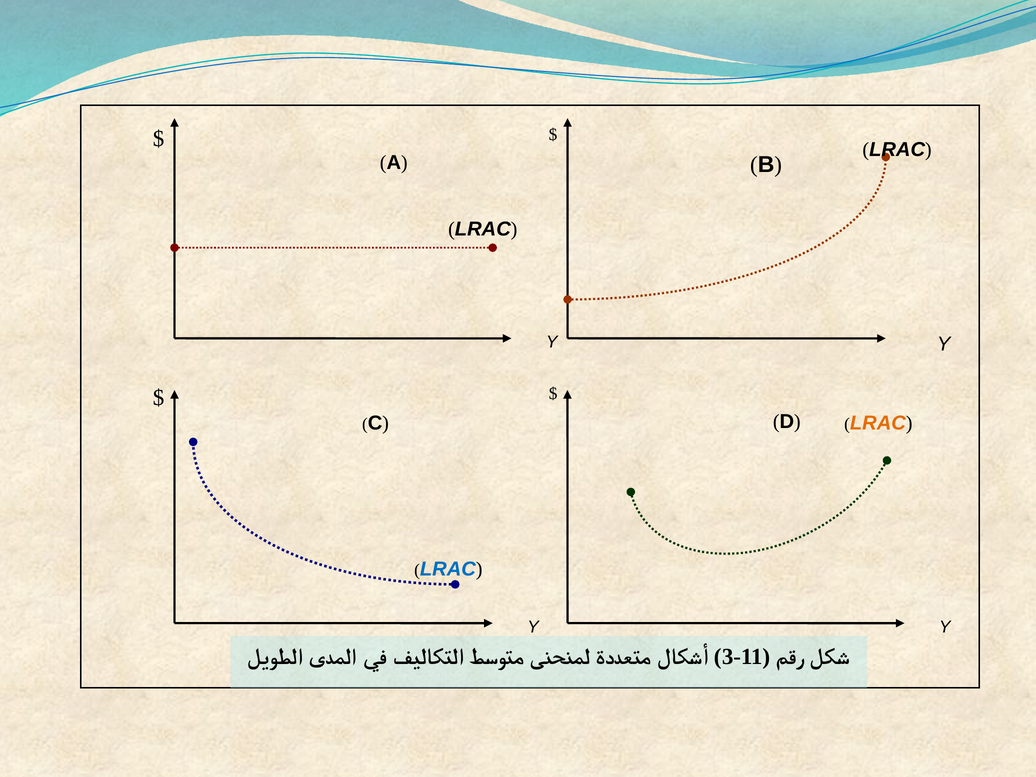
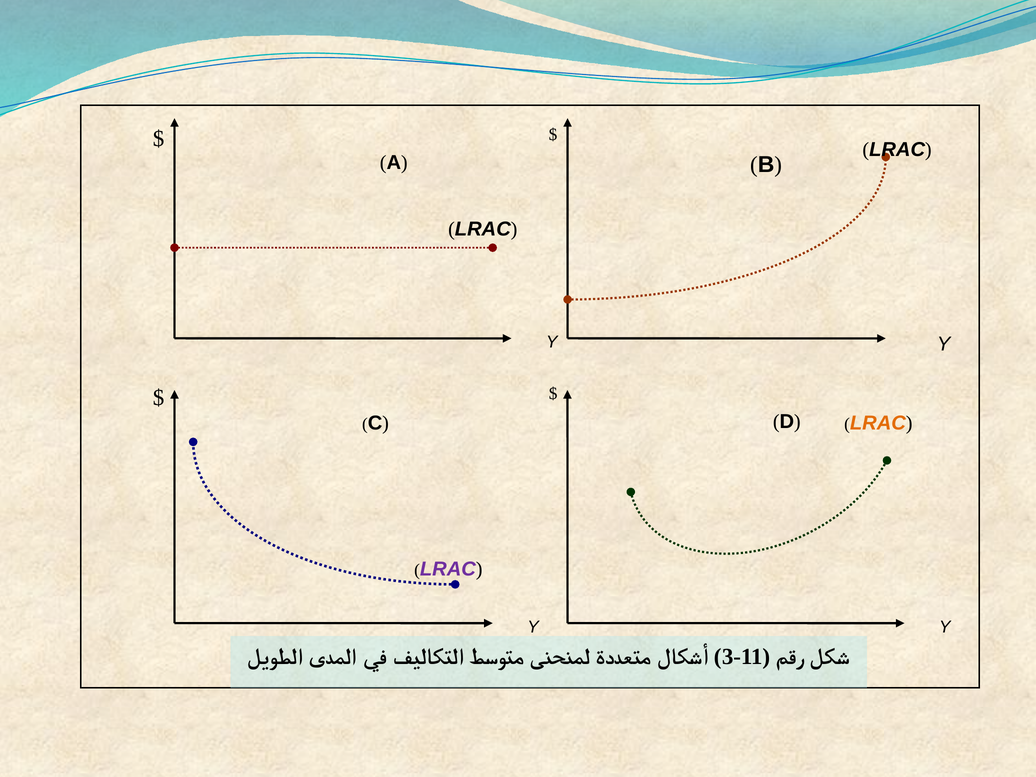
LRAC colour: blue -> purple (448, 569)
